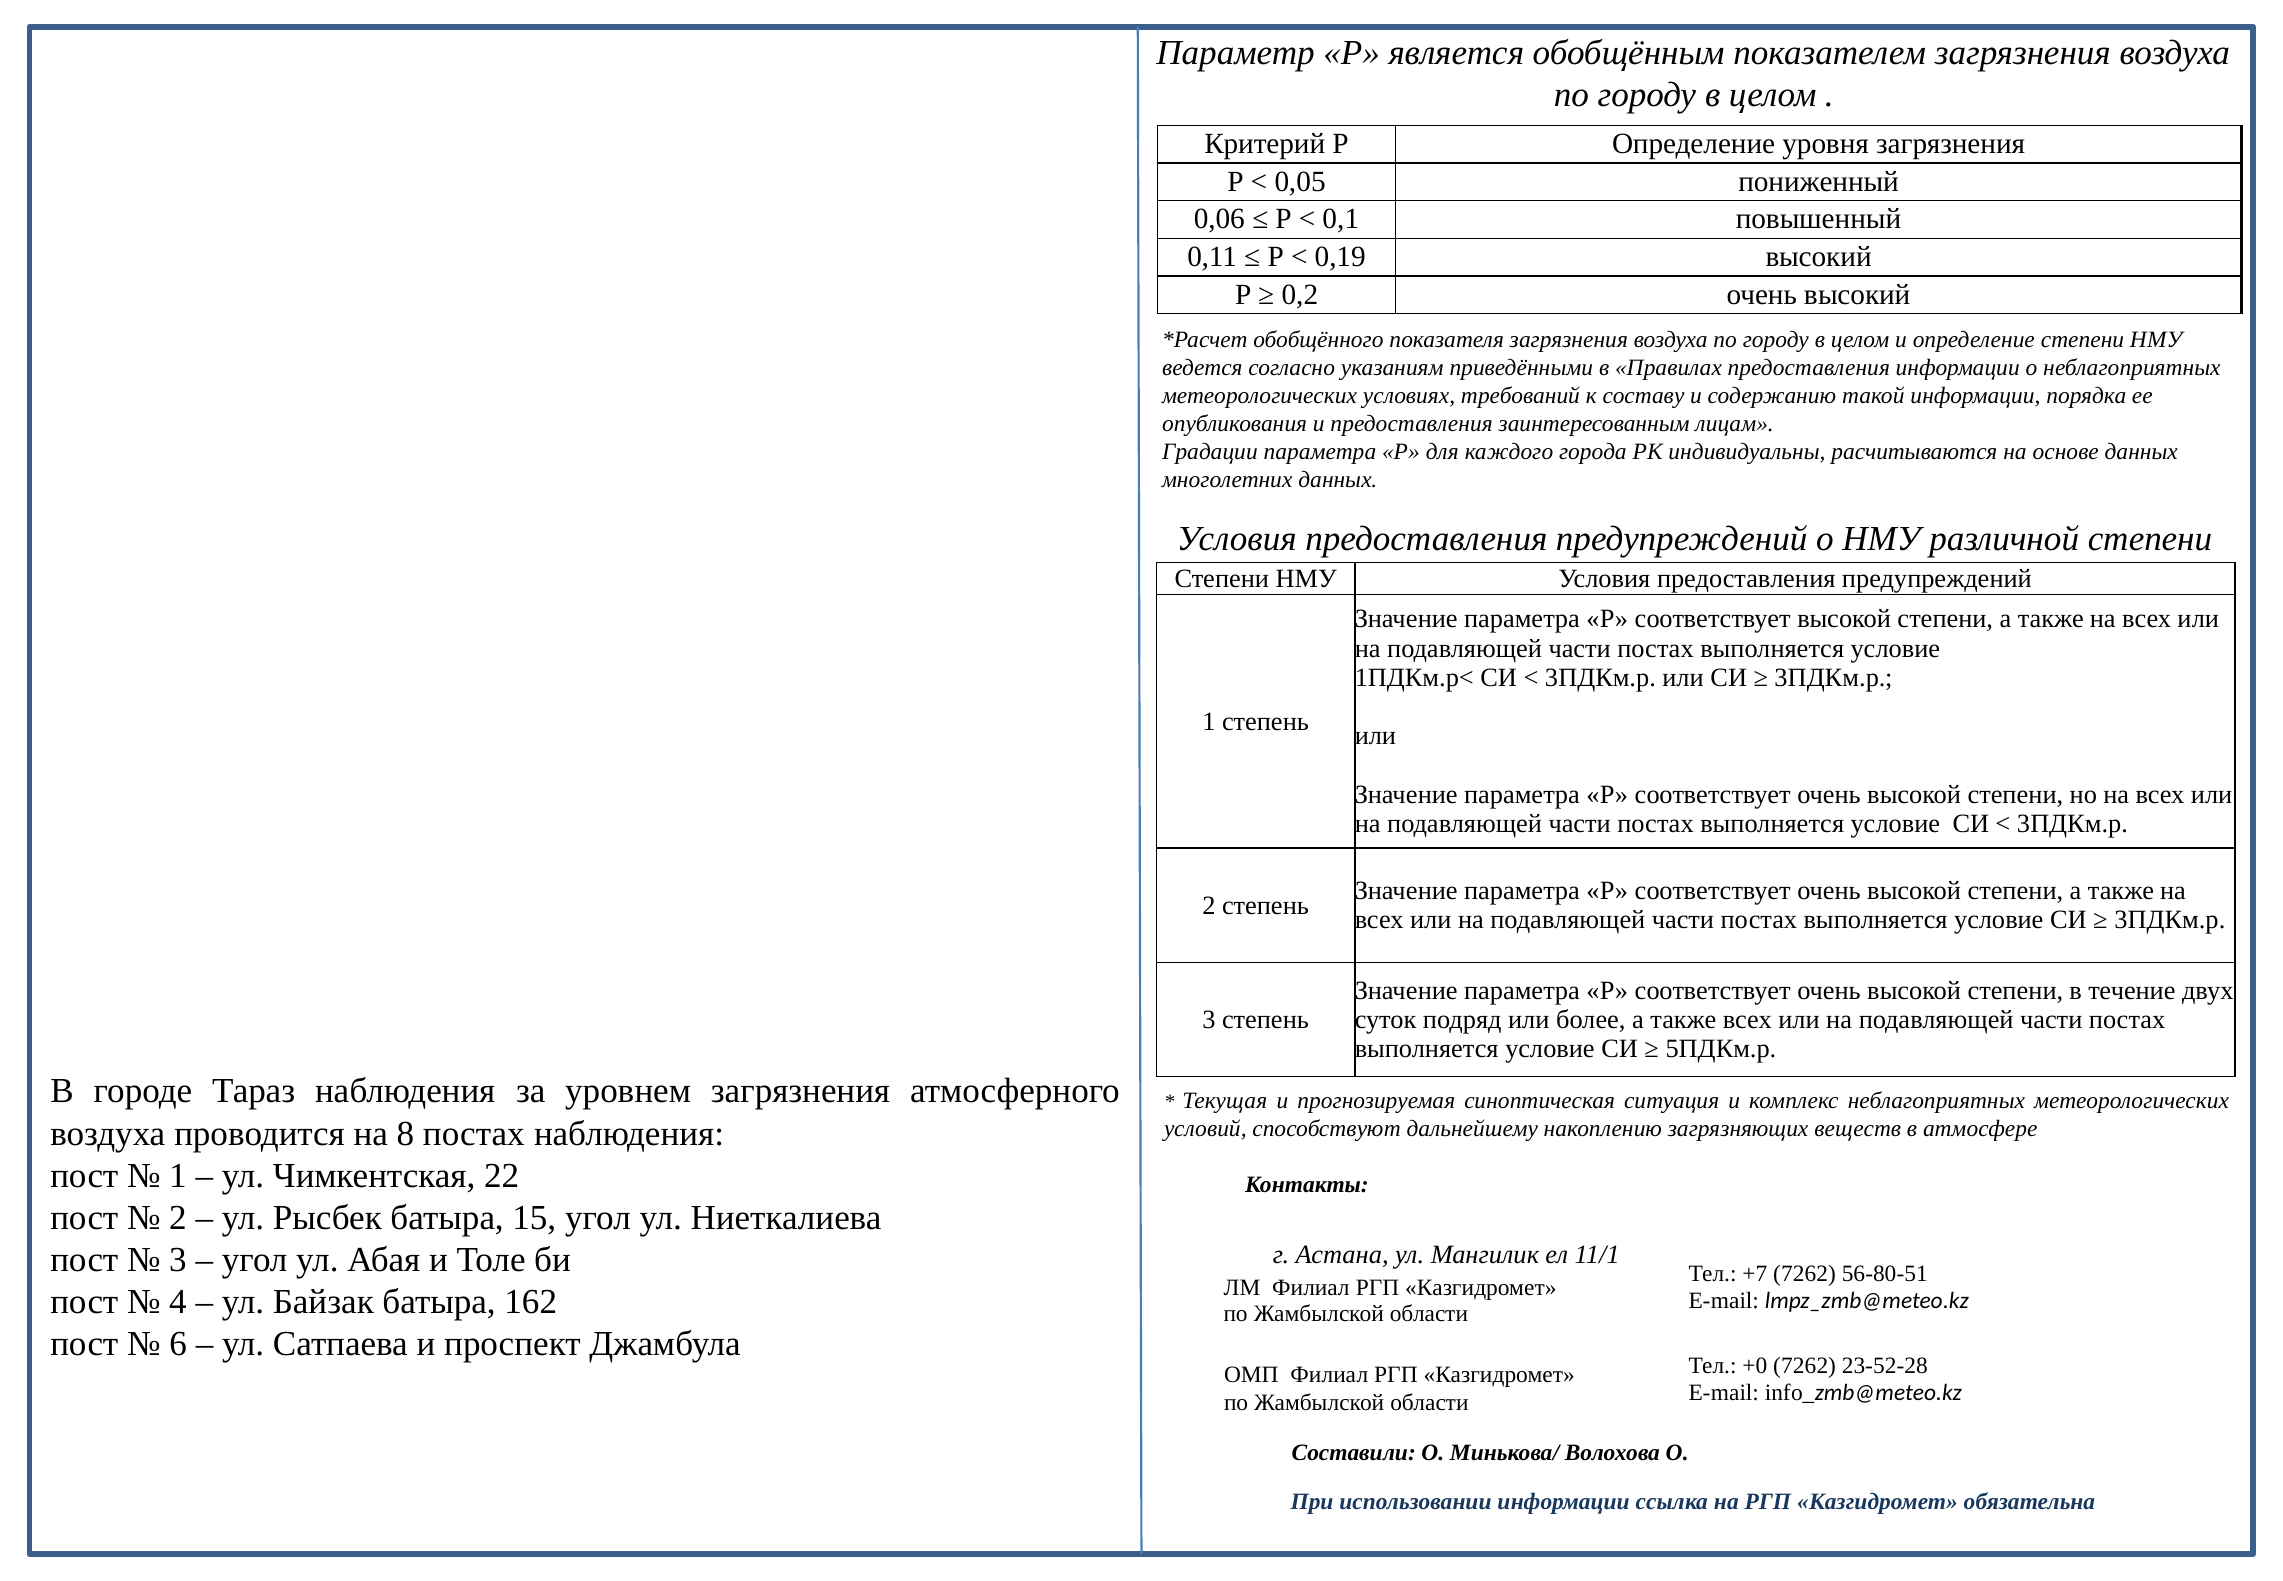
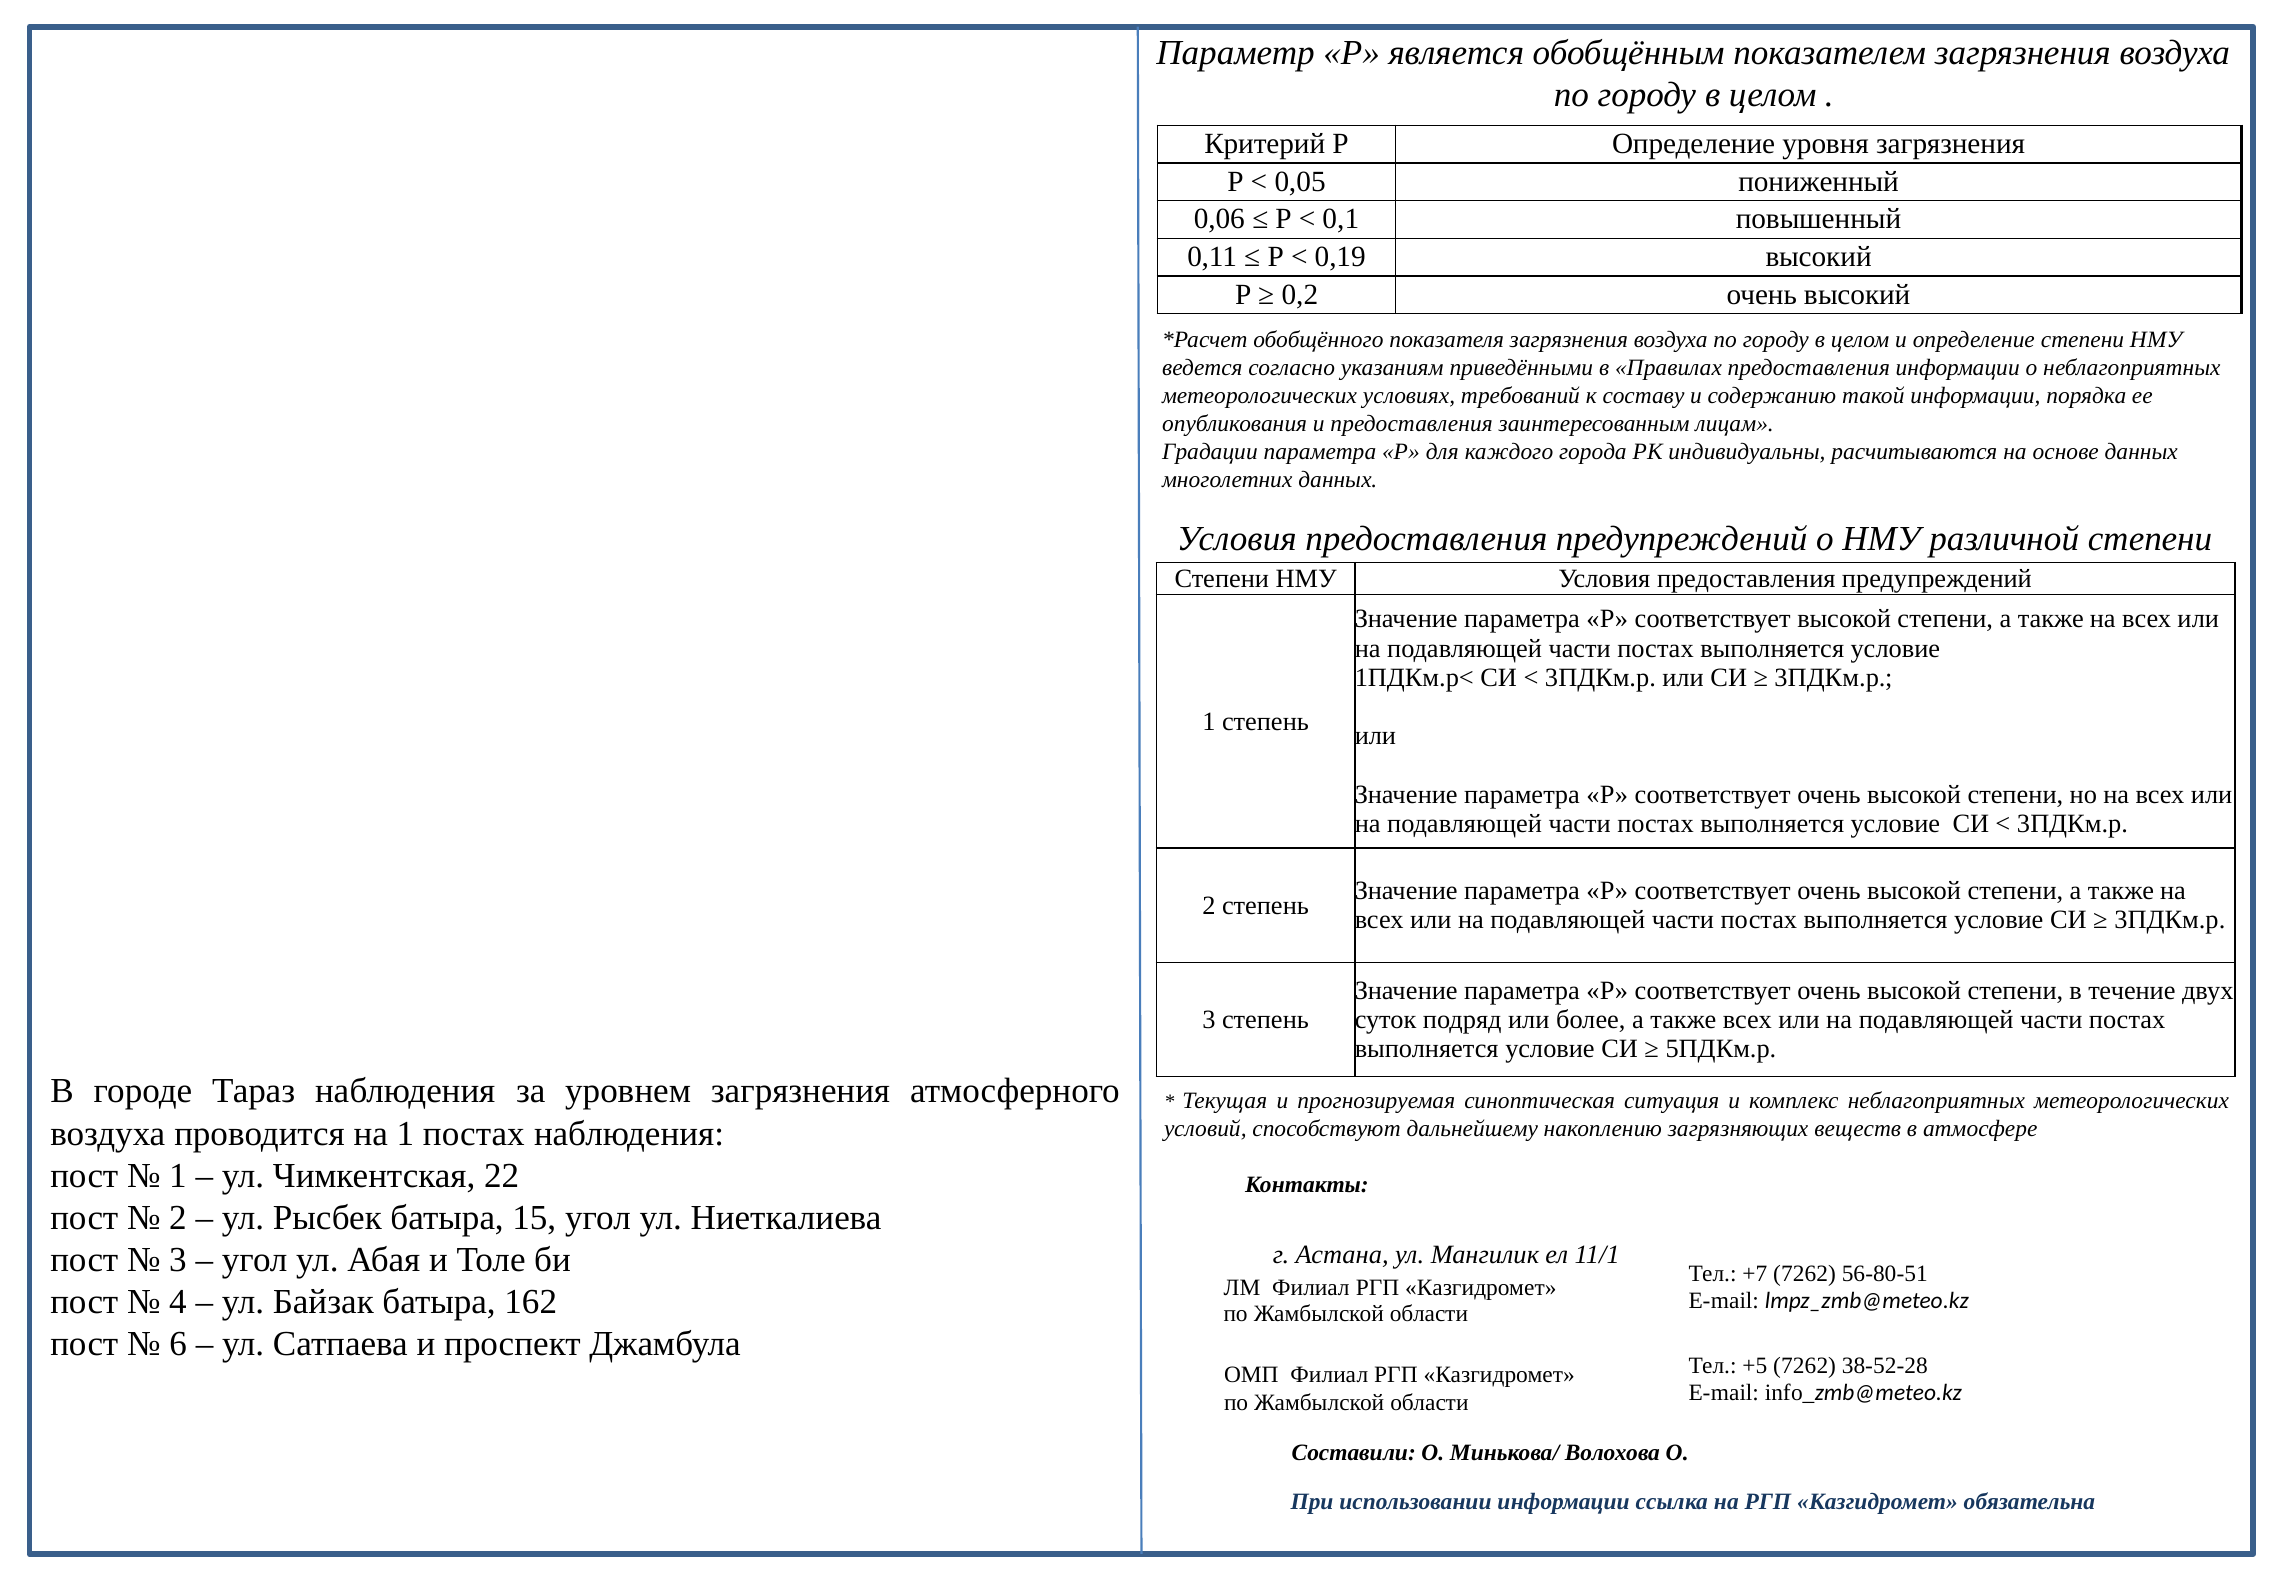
на 8: 8 -> 1 (405, 1133)
+0: +0 -> +5 (1755, 1365)
23-52-28: 23-52-28 -> 38-52-28 (1885, 1365)
